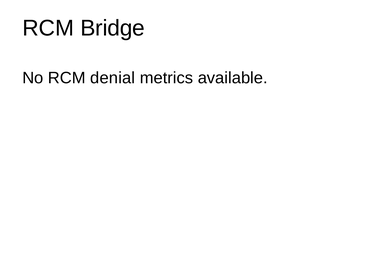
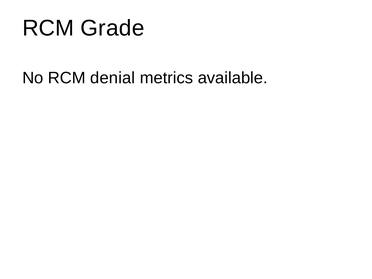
Bridge: Bridge -> Grade (112, 28)
